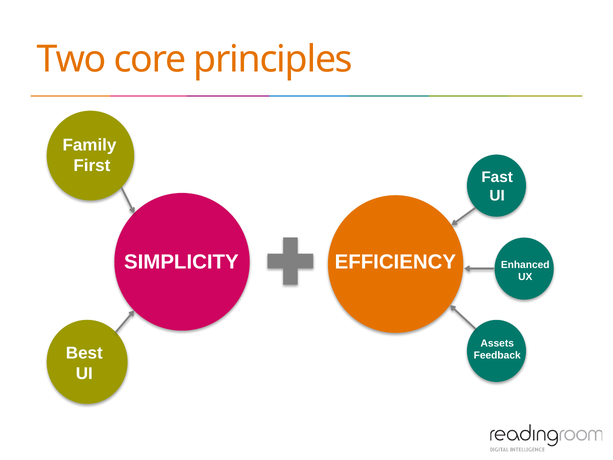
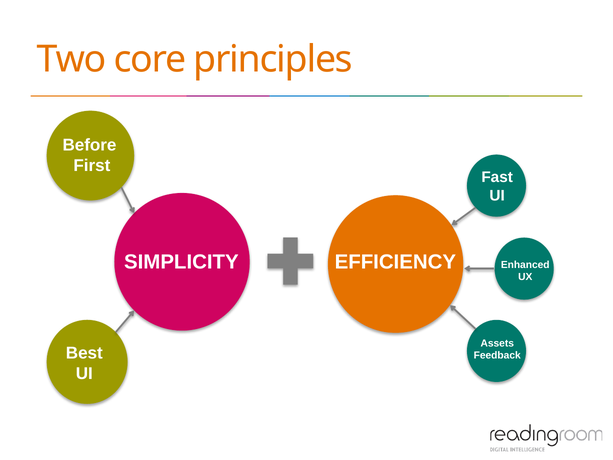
Family: Family -> Before (89, 145)
